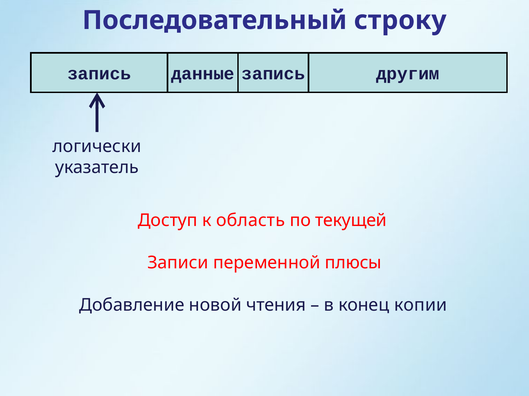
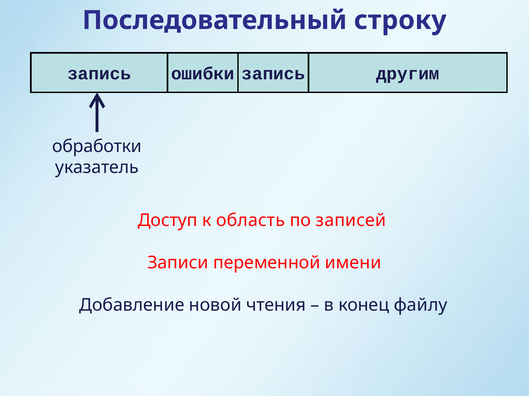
данные: данные -> ошибки (203, 74)
логически: логически -> обработки (97, 147)
текущей: текущей -> записей (351, 221)
плюсы: плюсы -> имени (353, 263)
копии: копии -> файлу (421, 305)
